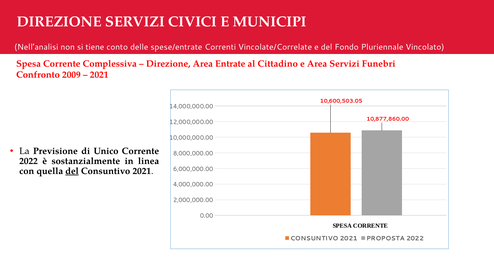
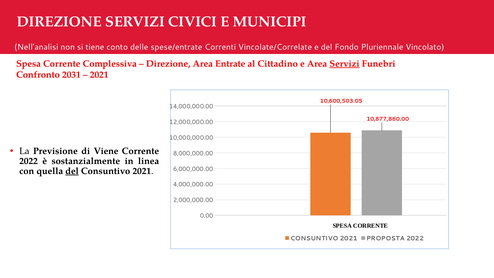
Servizi underline: none -> present (344, 64)
2009: 2009 -> 2031 (71, 75)
Unico: Unico -> Viene (106, 151)
